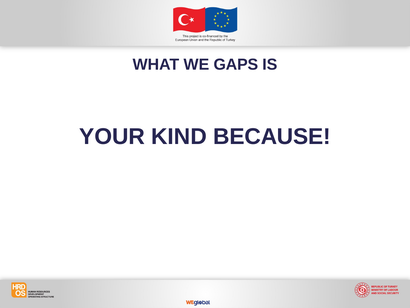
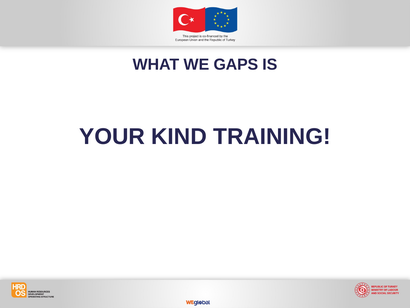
BECAUSE: BECAUSE -> TRAINING (272, 137)
